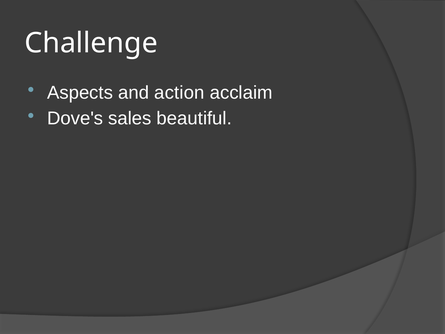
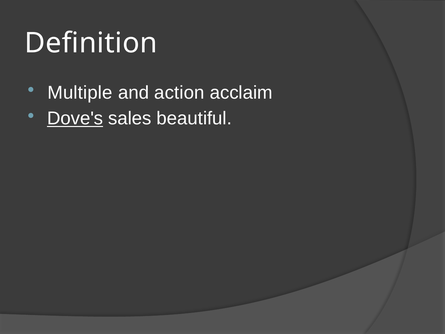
Challenge: Challenge -> Definition (91, 43)
Aspects: Aspects -> Multiple (80, 92)
Dove's underline: none -> present (75, 118)
